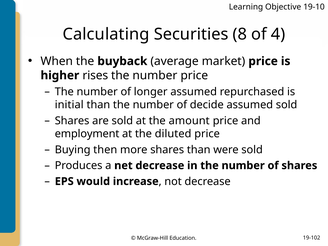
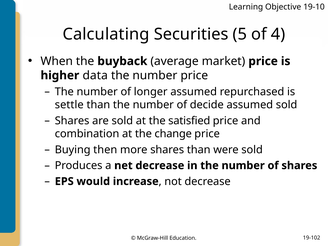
8: 8 -> 5 (240, 34)
rises: rises -> data (95, 75)
initial: initial -> settle (69, 105)
amount: amount -> satisfied (189, 121)
employment: employment -> combination (87, 134)
diluted: diluted -> change (173, 134)
